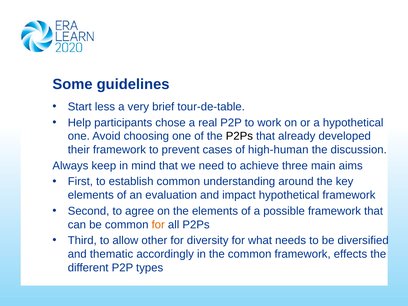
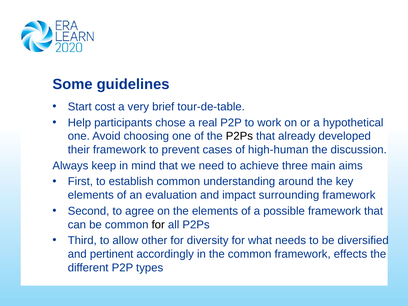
less: less -> cost (105, 107)
impact hypothetical: hypothetical -> surrounding (289, 195)
for colour: orange -> black (158, 225)
thematic: thematic -> pertinent (112, 254)
